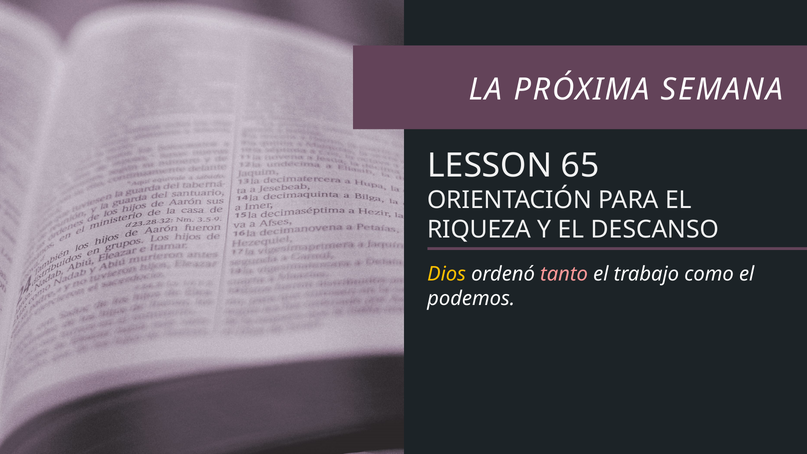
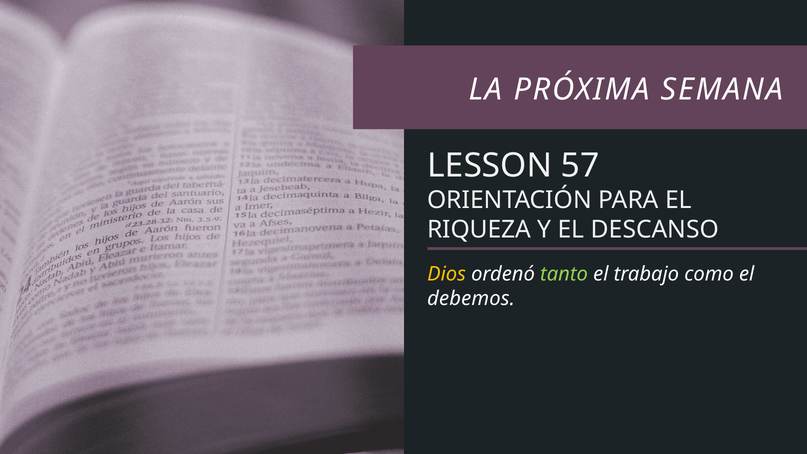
65: 65 -> 57 (580, 166)
tanto colour: pink -> light green (564, 274)
podemos: podemos -> debemos (471, 298)
